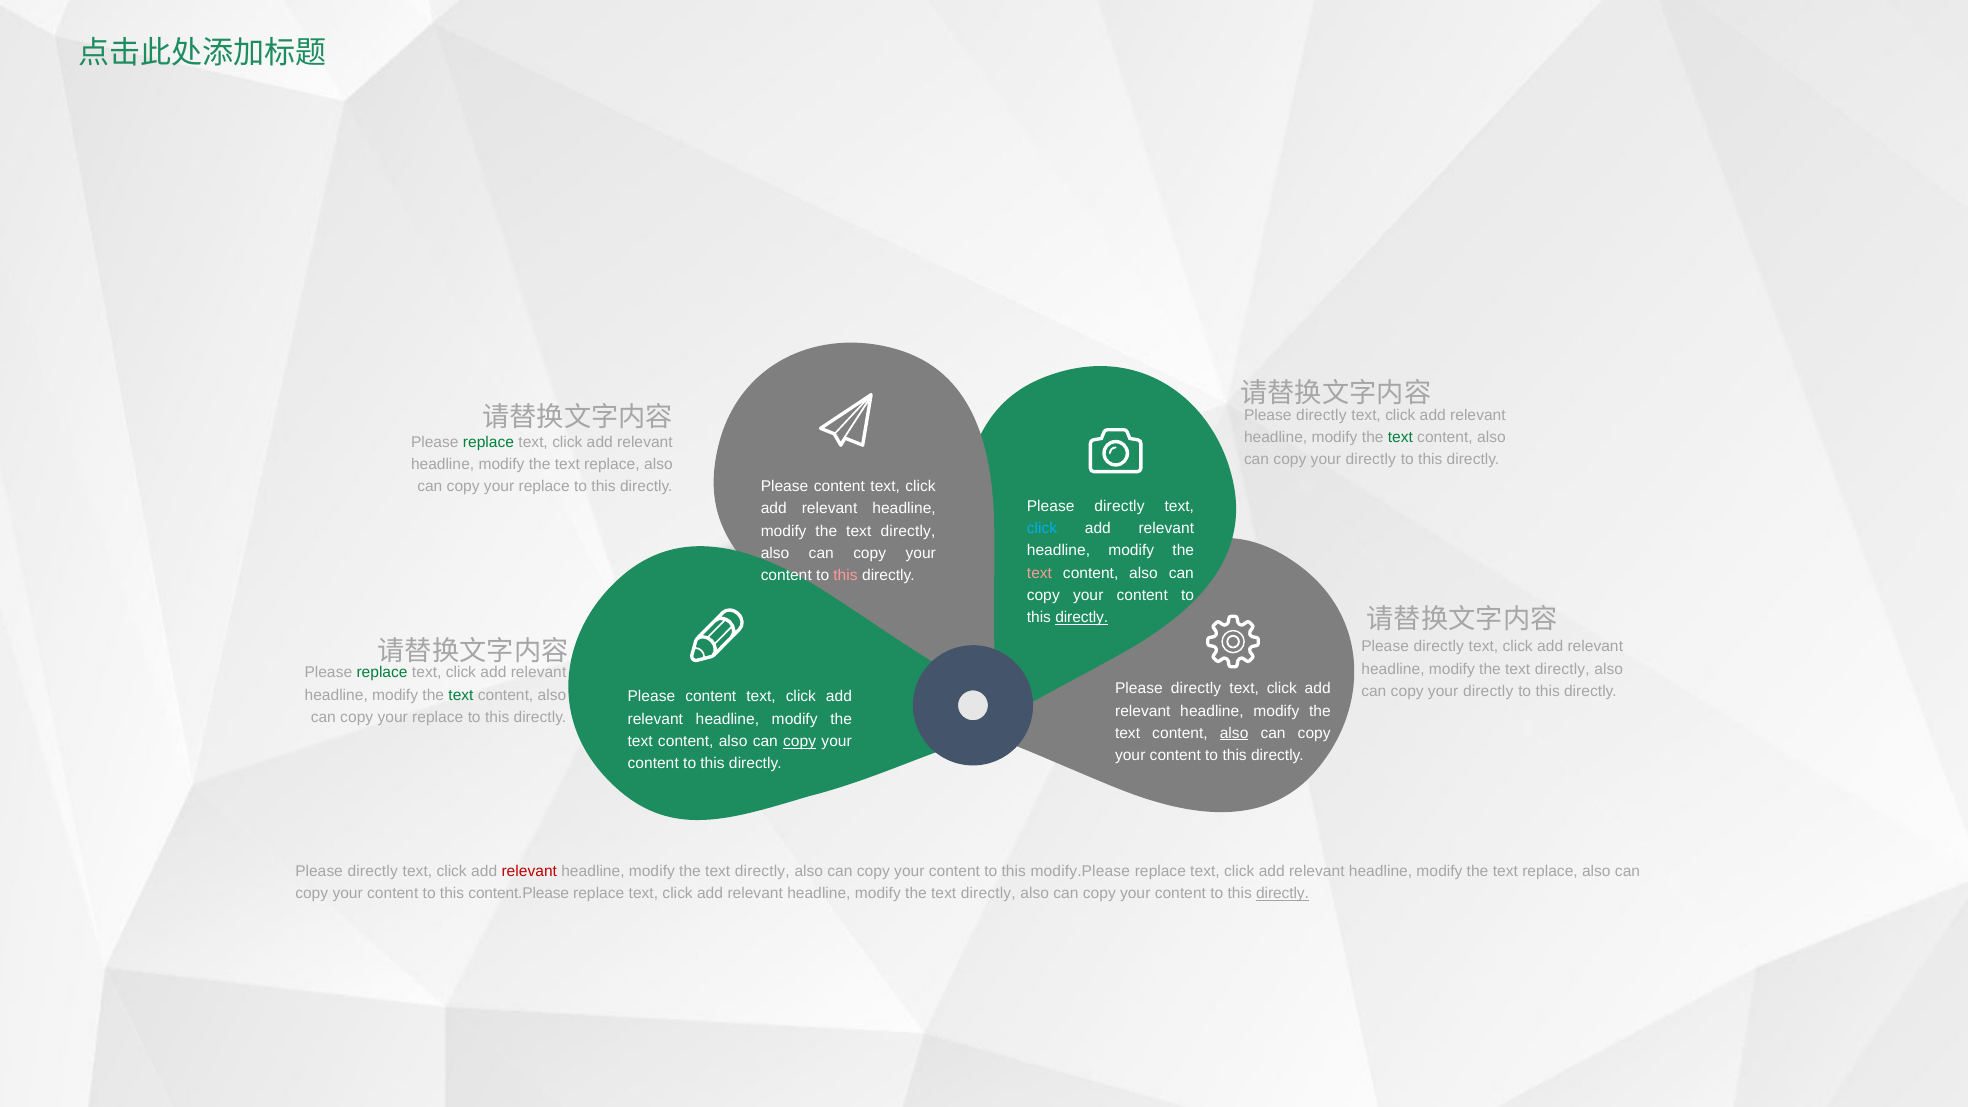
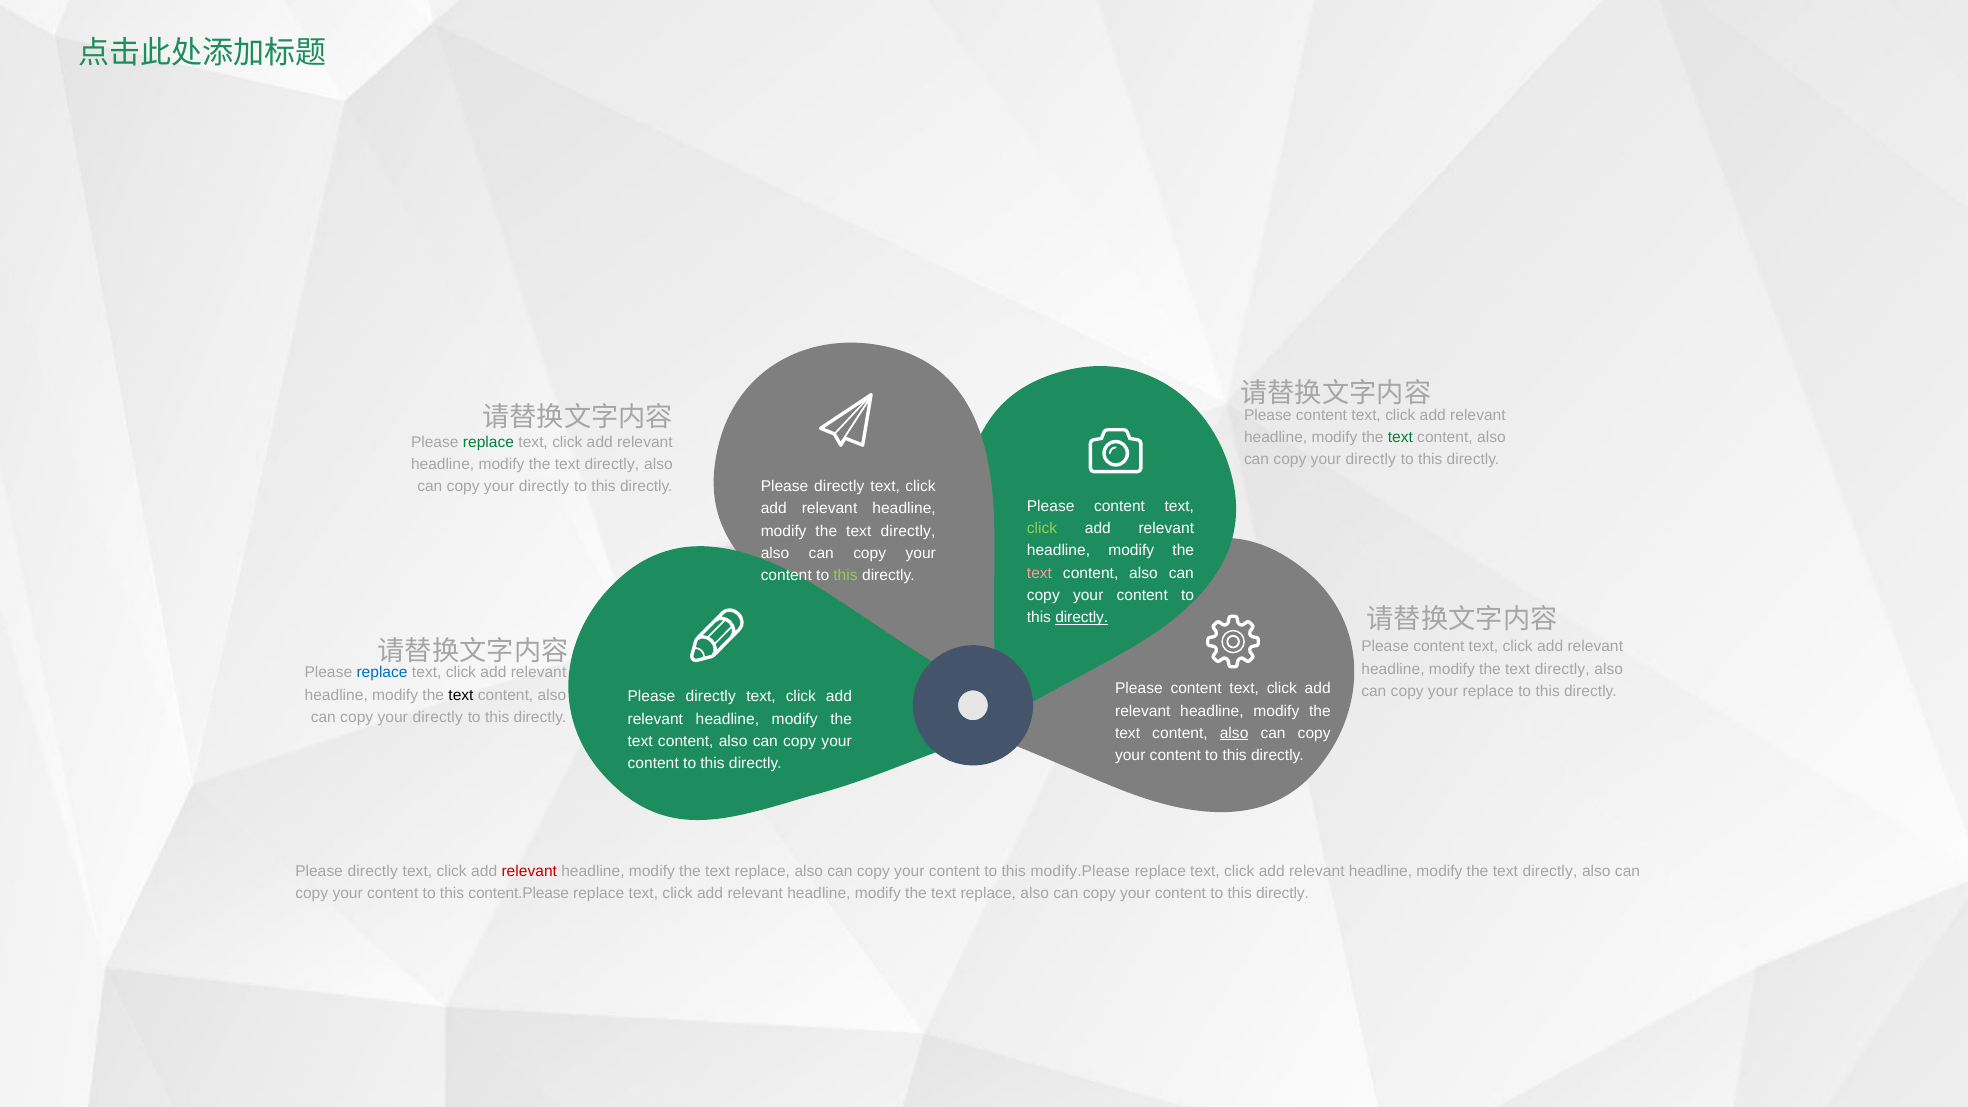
directly: directly -> content (1321, 415)
replace: replace -> directly (612, 464)
content: content -> directly (839, 486)
replace: replace -> directly (544, 487)
directly: directly -> content (1120, 506)
click colour: light blue -> light green (1042, 528)
this colour: pink -> light green (846, 575)
directly: directly -> content (1439, 647)
replace colour: green -> blue (382, 673)
directly: directly -> content (1196, 689)
directly: directly -> replace (1488, 691)
text colour: green -> black (461, 695)
content: content -> directly (711, 697)
replace: replace -> directly (438, 717)
copy underline: present -> none (800, 741)
directly: directly -> replace (762, 871)
replace: replace -> directly (1550, 871)
directly: directly -> replace (988, 893)
directly underline: present -> none (1283, 893)
